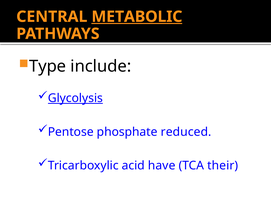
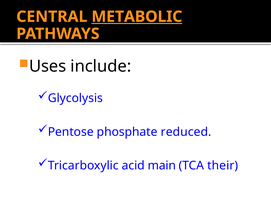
Type: Type -> Uses (48, 66)
Glycolysis underline: present -> none (75, 98)
have: have -> main (162, 166)
